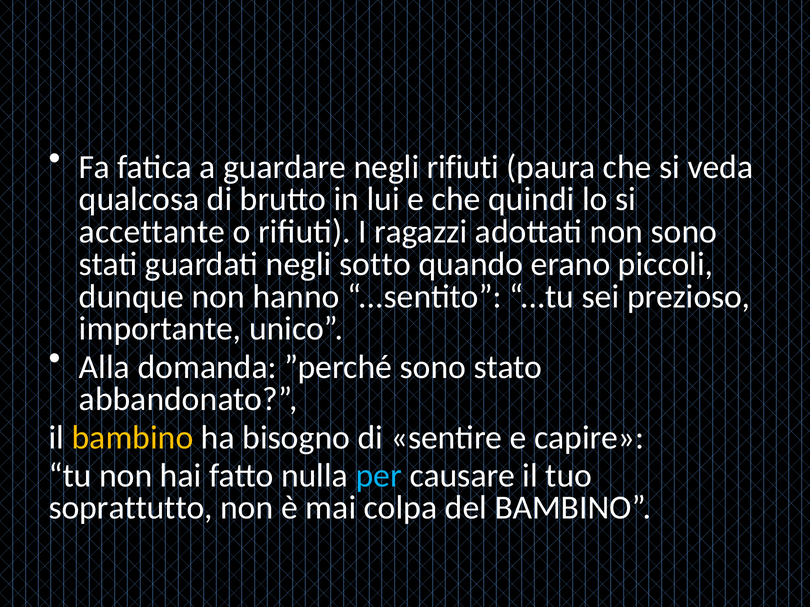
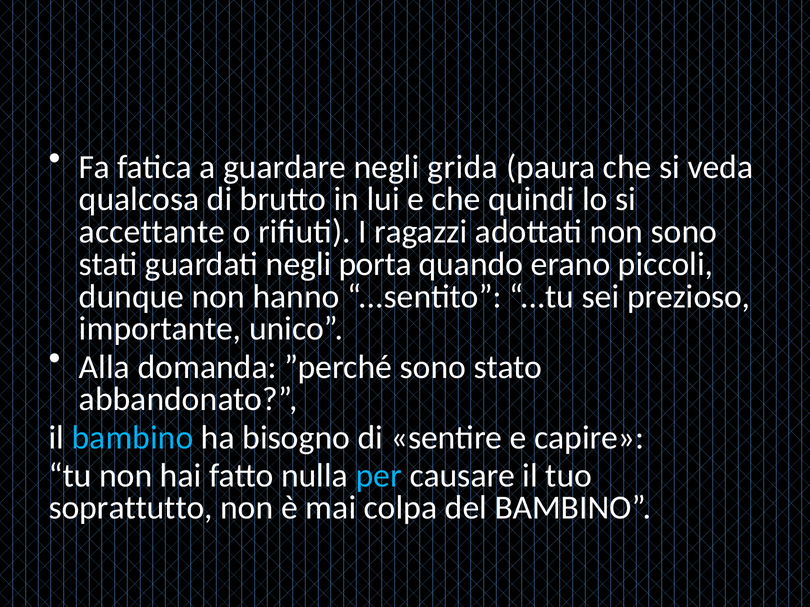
negli rifiuti: rifiuti -> grida (463, 167)
sotto: sotto -> porta (375, 264)
bambino colour: yellow -> light blue (133, 438)
